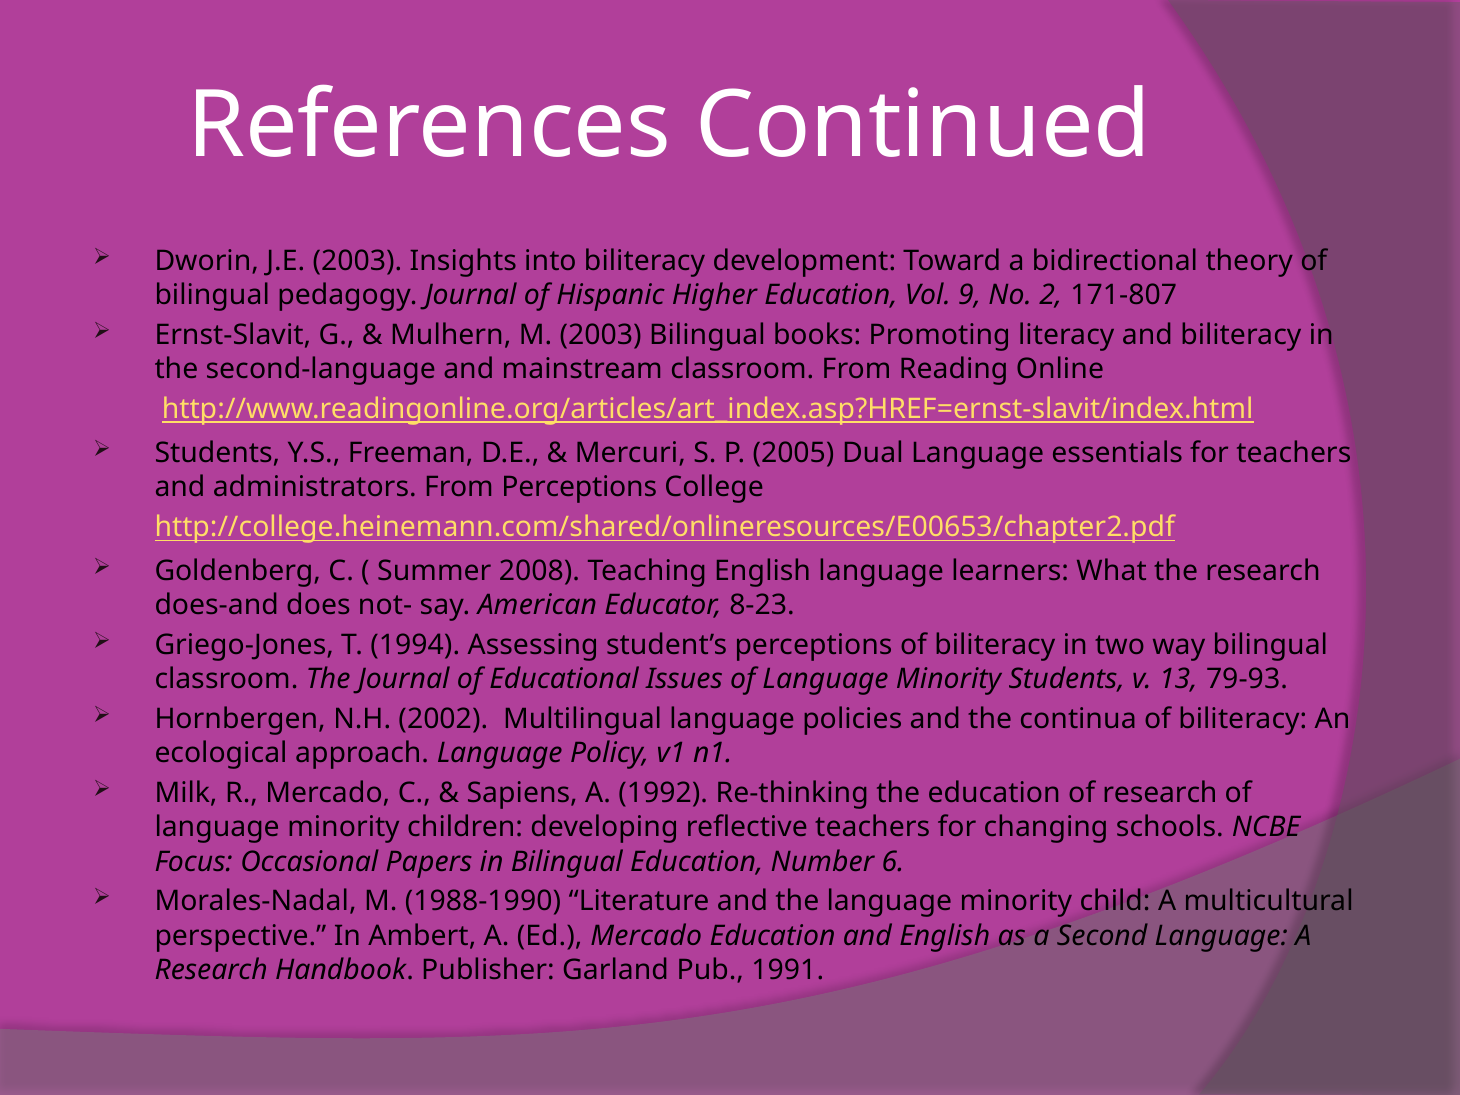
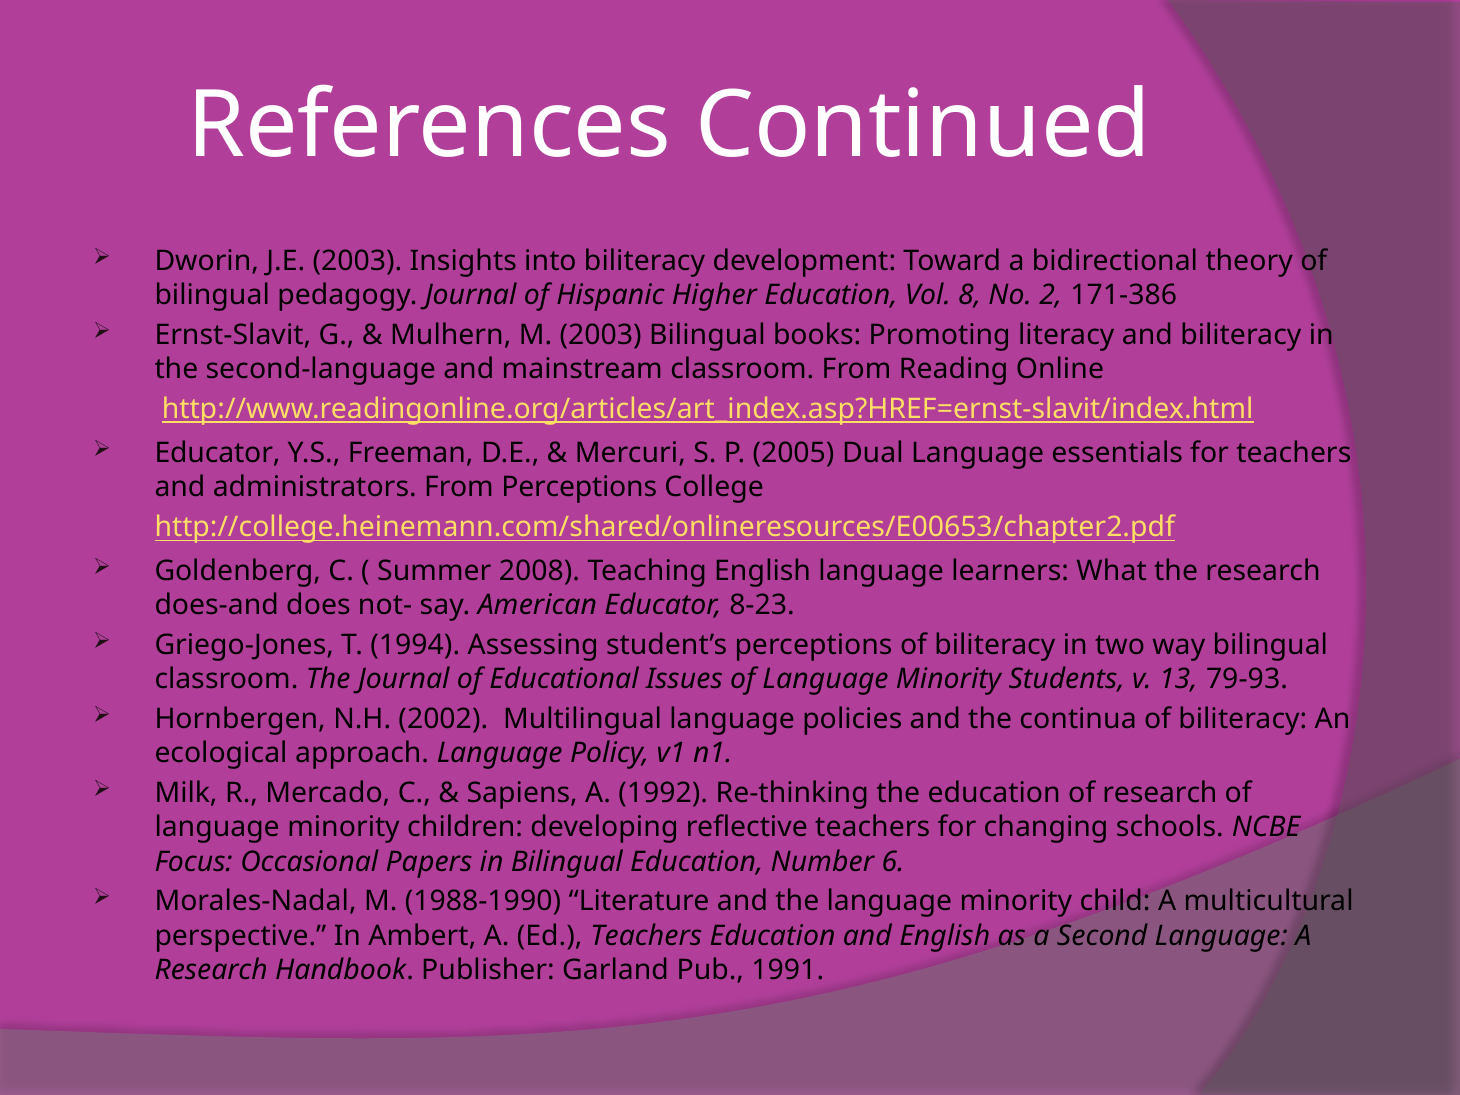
9: 9 -> 8 (970, 295)
171-807: 171-807 -> 171-386 (1124, 295)
Students: Students -> Educator (217, 453)
Ed Mercado: Mercado -> Teachers (646, 936)
